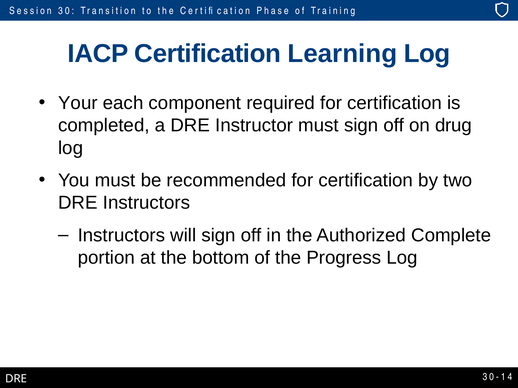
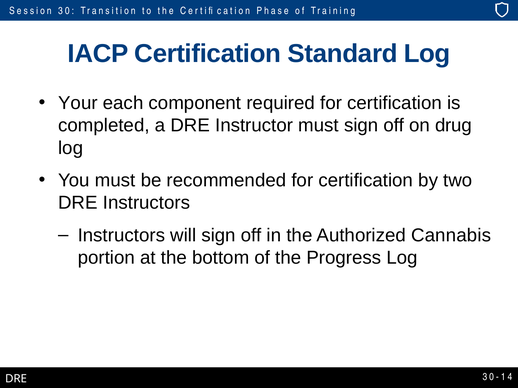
Learning: Learning -> Standard (343, 54)
Complete: Complete -> Cannabis (451, 235)
